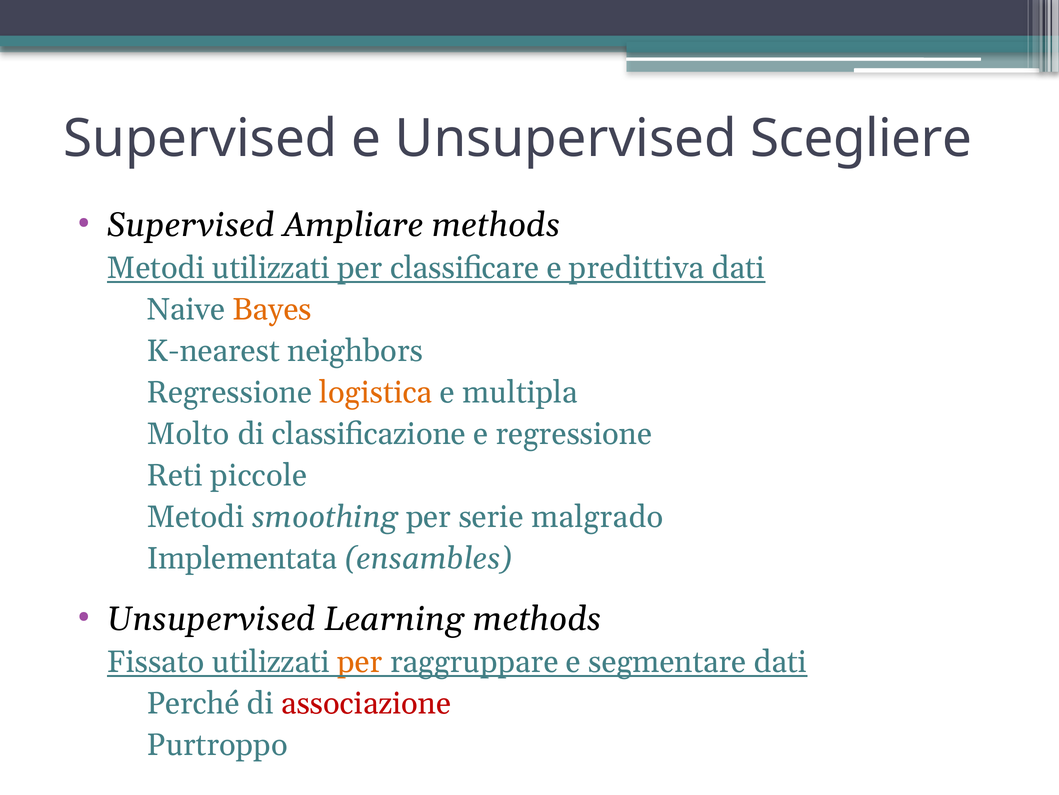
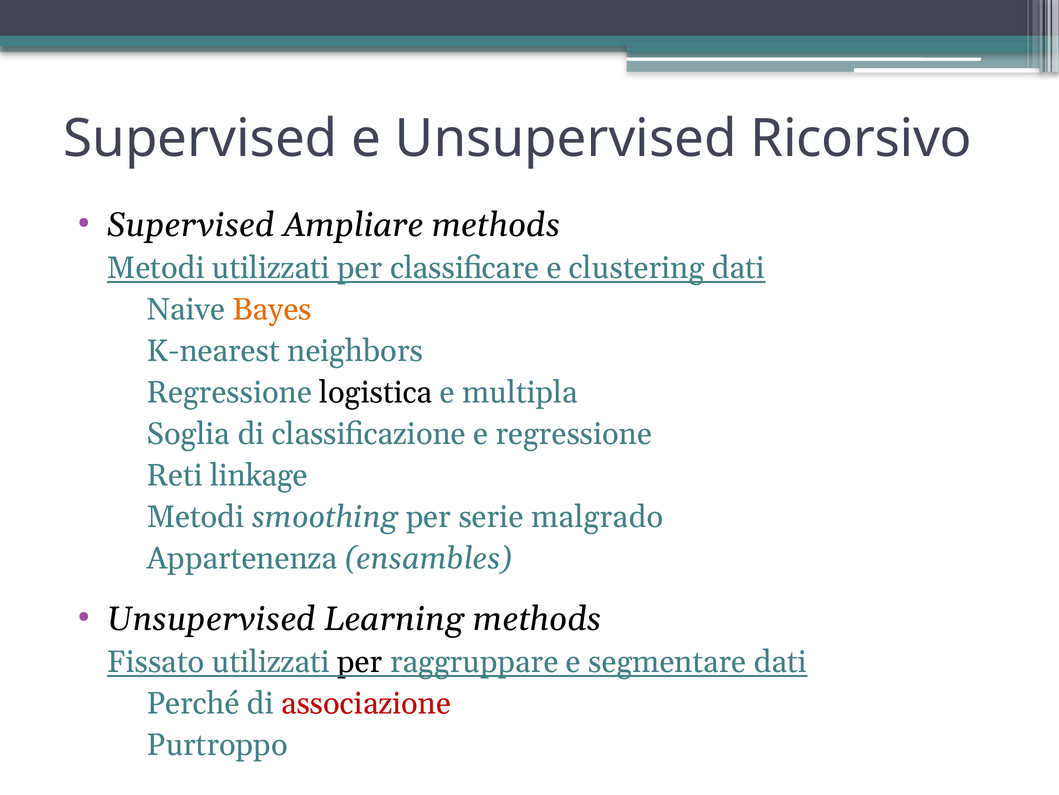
Scegliere: Scegliere -> Ricorsivo (861, 139)
predittiva: predittiva -> clustering (637, 268)
logistica colour: orange -> black (376, 392)
Molto: Molto -> Soglia (188, 434)
piccole: piccole -> linkage (259, 475)
Implementata: Implementata -> Appartenenza (242, 558)
per colour: orange -> black (360, 661)
